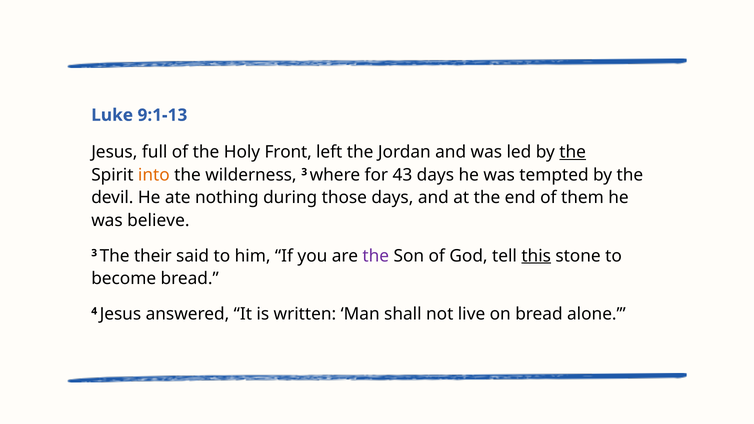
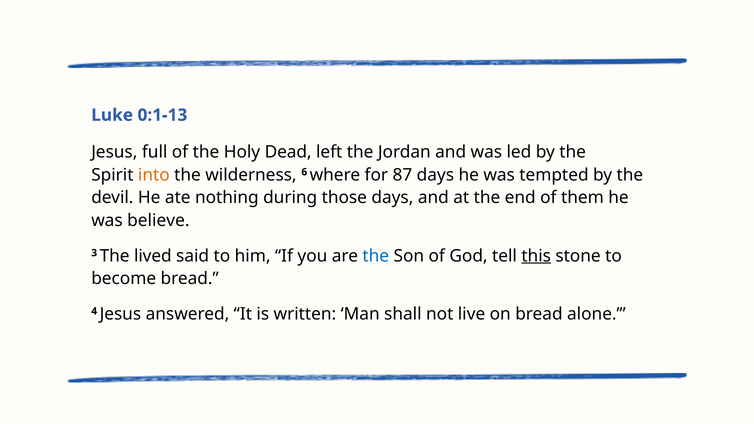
9:1-13: 9:1-13 -> 0:1-13 (162, 115)
Front: Front -> Dead (288, 152)
the underline: present -> none (573, 152)
wilderness 3: 3 -> 6 (304, 172)
43: 43 -> 87 (402, 175)
their: their -> lived (153, 256)
the colour: purple -> blue (376, 256)
